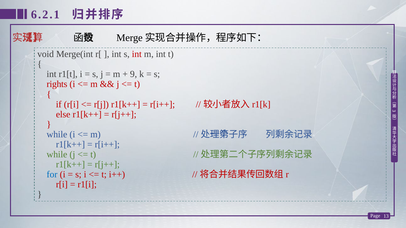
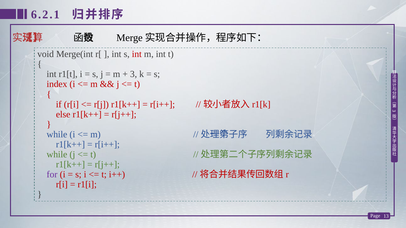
9: 9 -> 3 (134, 74)
rights: rights -> index (57, 84)
for colour: blue -> purple (52, 175)
